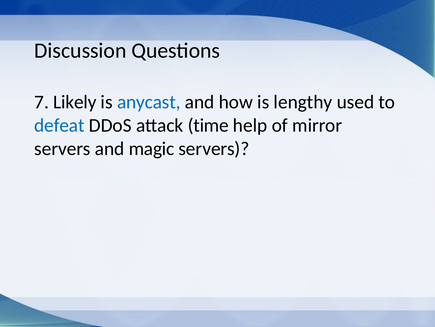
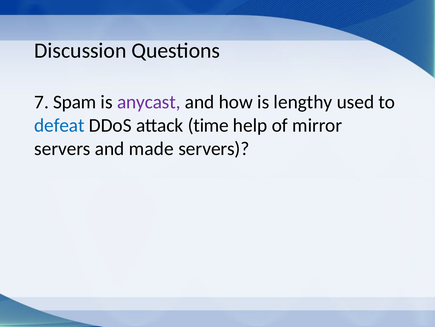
Likely: Likely -> Spam (75, 102)
anycast colour: blue -> purple (149, 102)
magic: magic -> made (151, 148)
